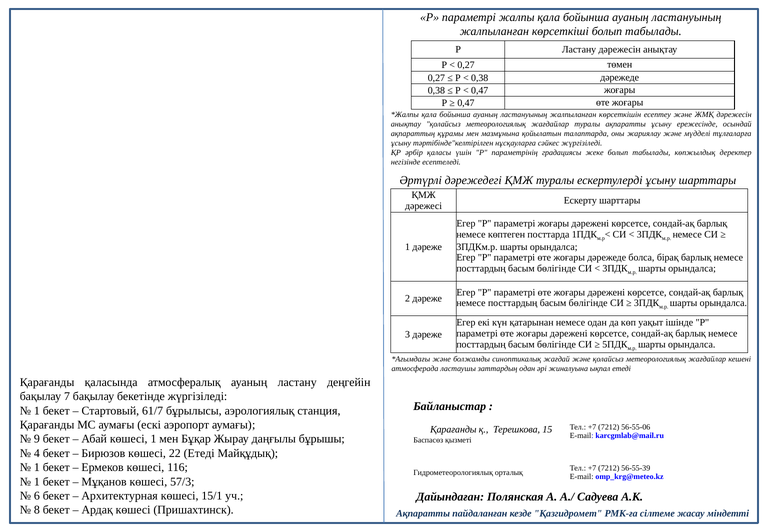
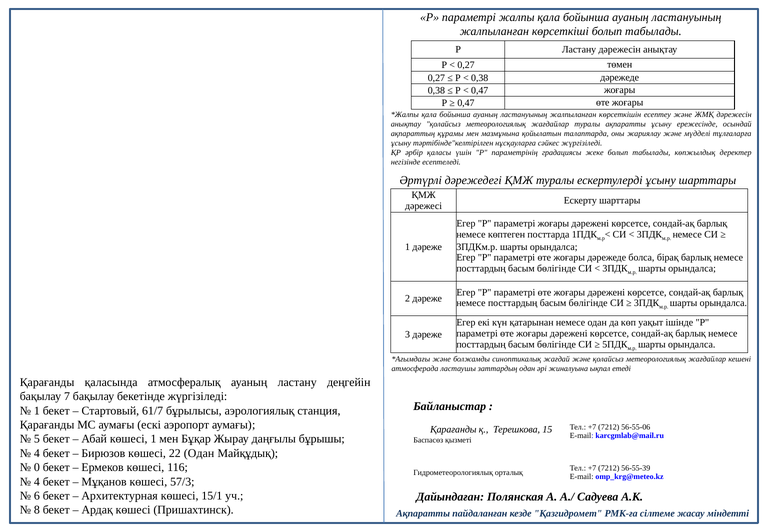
9: 9 -> 5 (37, 439)
22 Етеді: Етеді -> Одан (199, 453)
1: 1 -> 0 (37, 467)
1: 1 -> 4 (37, 481)
